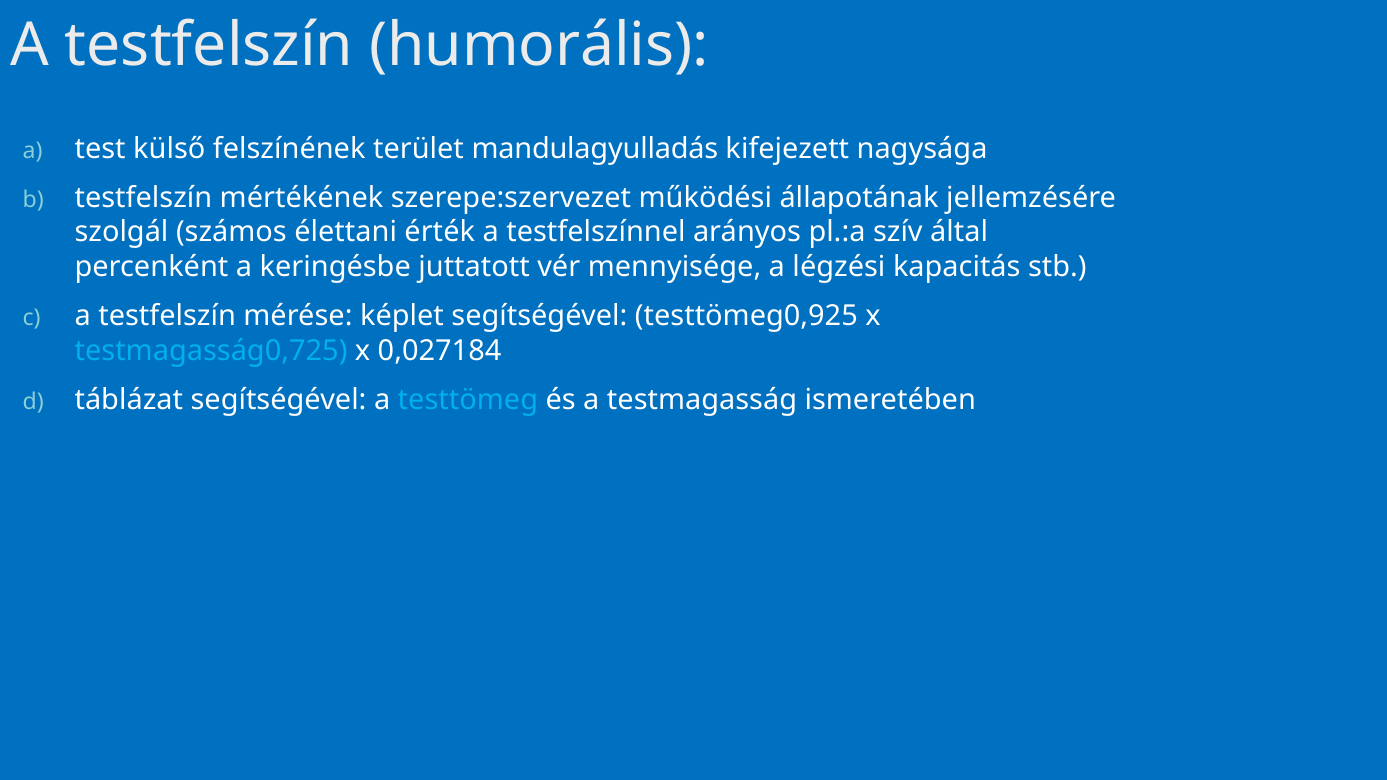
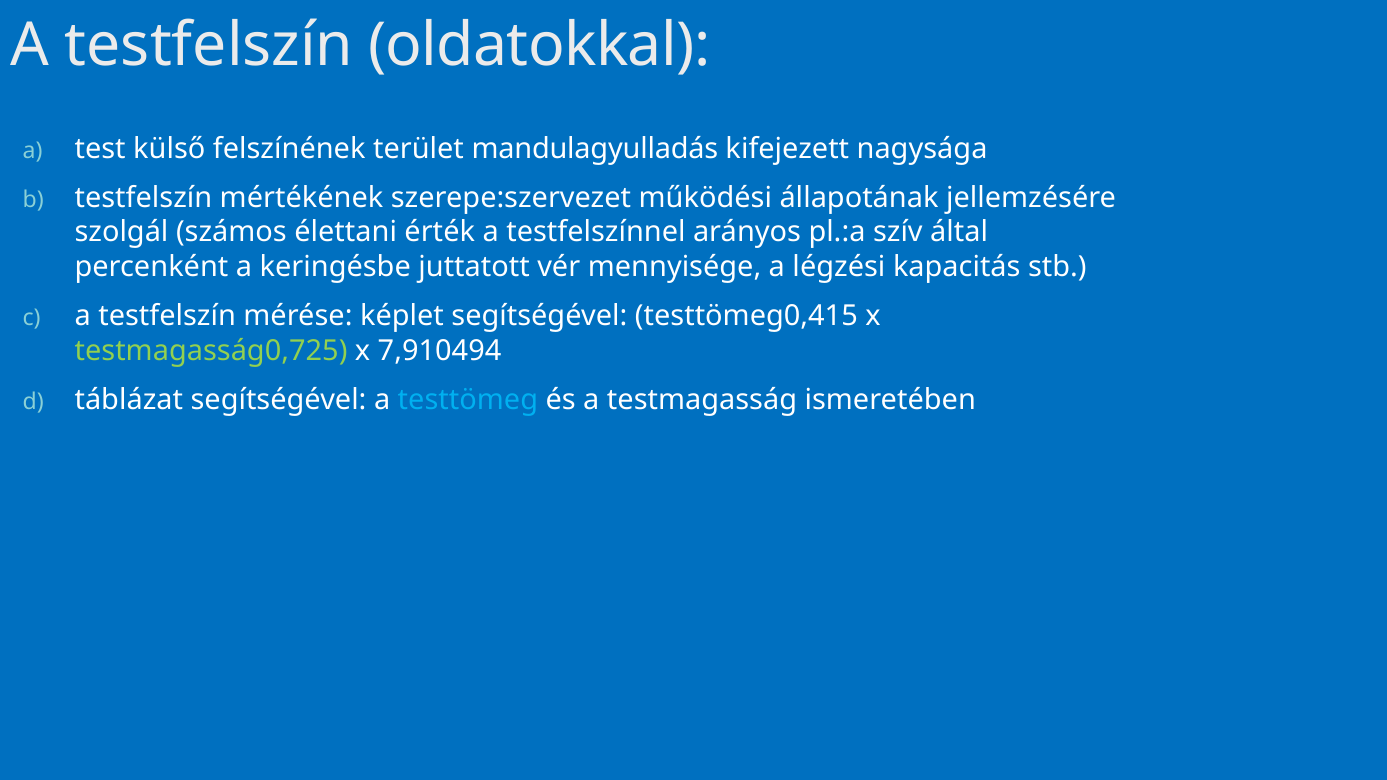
humorális: humorális -> oldatokkal (539, 46)
testtömeg0,925: testtömeg0,925 -> testtömeg0,415 (746, 316)
testmagasság0,725 colour: light blue -> light green (211, 351)
0,027184: 0,027184 -> 7,910494 (440, 351)
